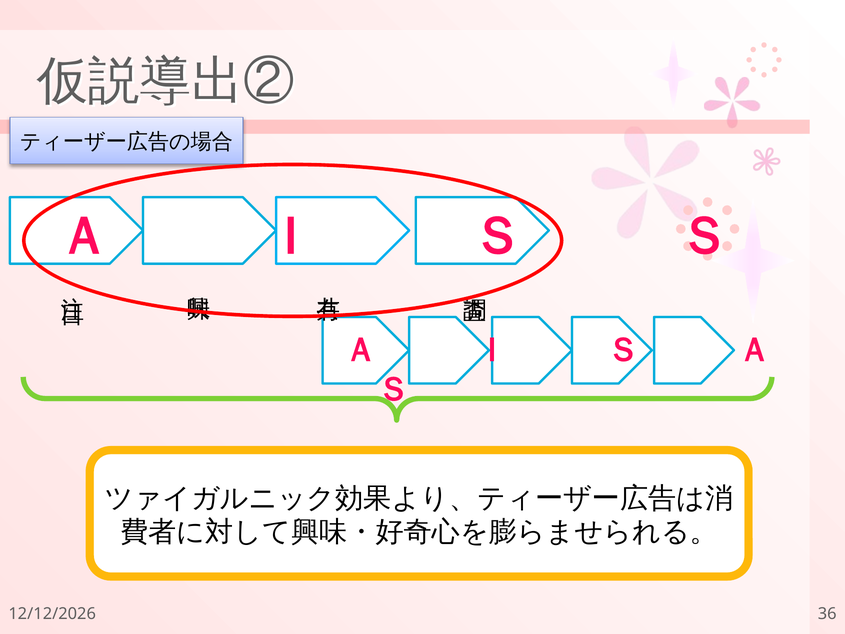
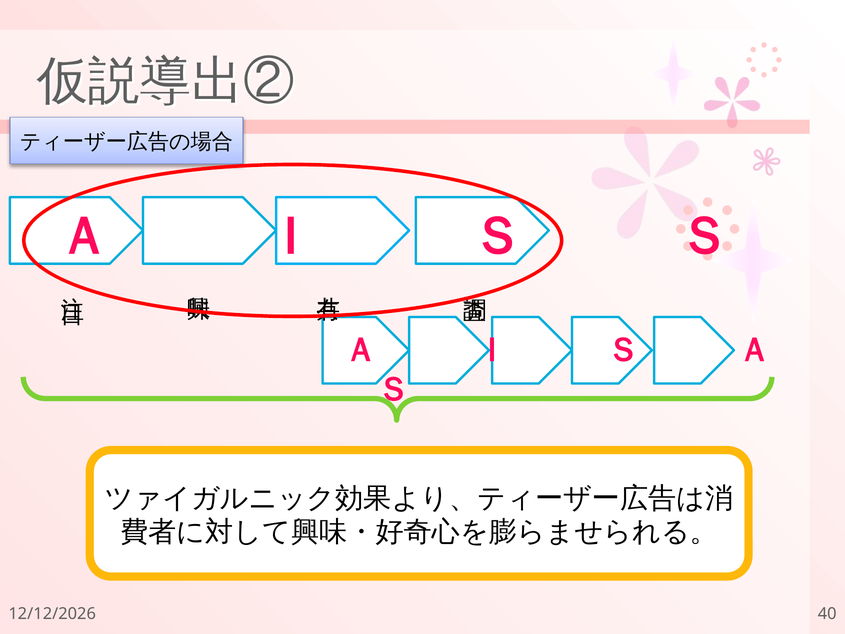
36: 36 -> 40 (827, 614)
